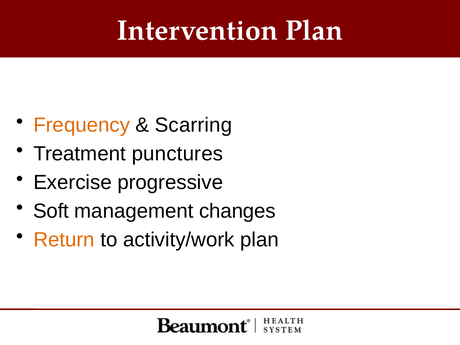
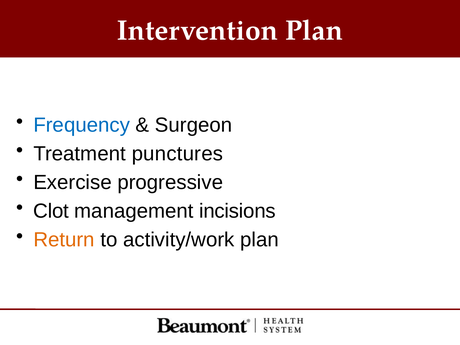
Frequency colour: orange -> blue (82, 125)
Scarring: Scarring -> Surgeon (194, 125)
Soft: Soft -> Clot (51, 211)
changes: changes -> incisions (237, 211)
